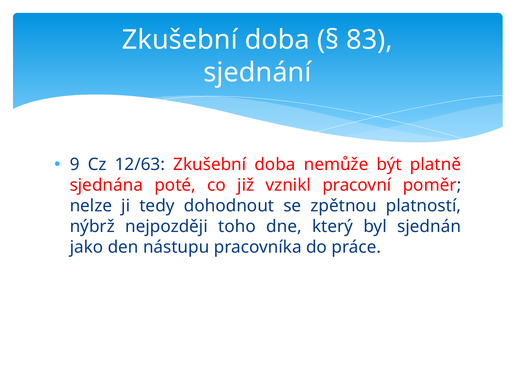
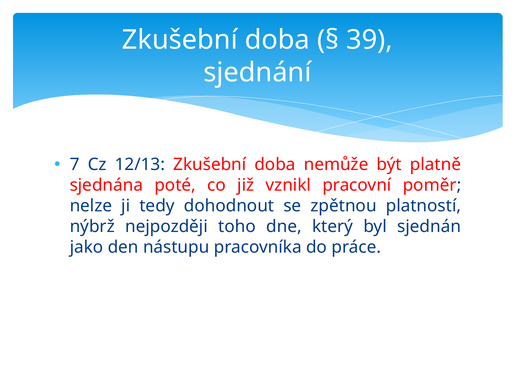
83: 83 -> 39 (369, 40)
9: 9 -> 7 (75, 165)
12/63: 12/63 -> 12/13 (140, 165)
